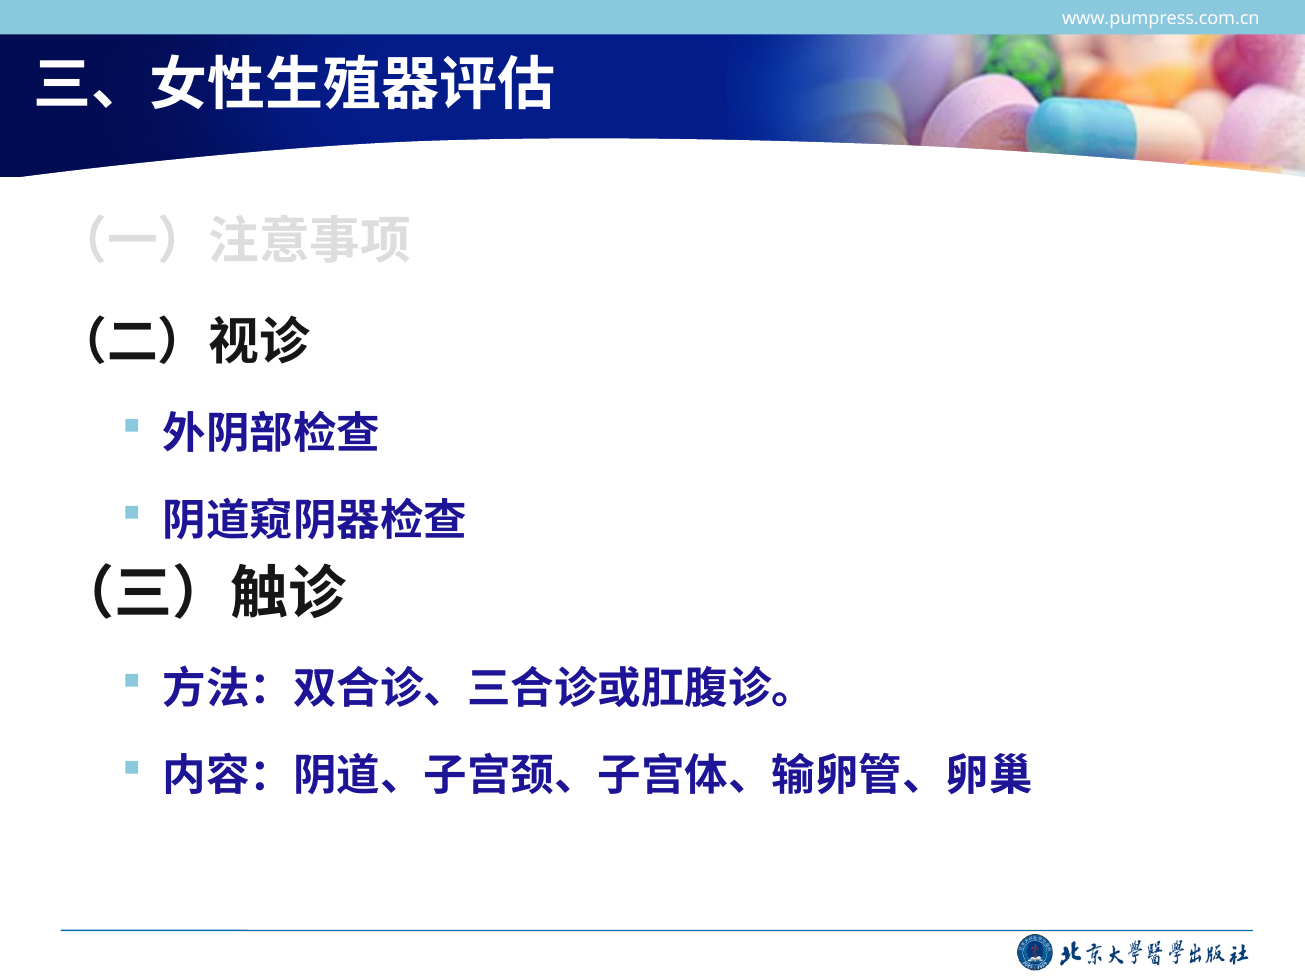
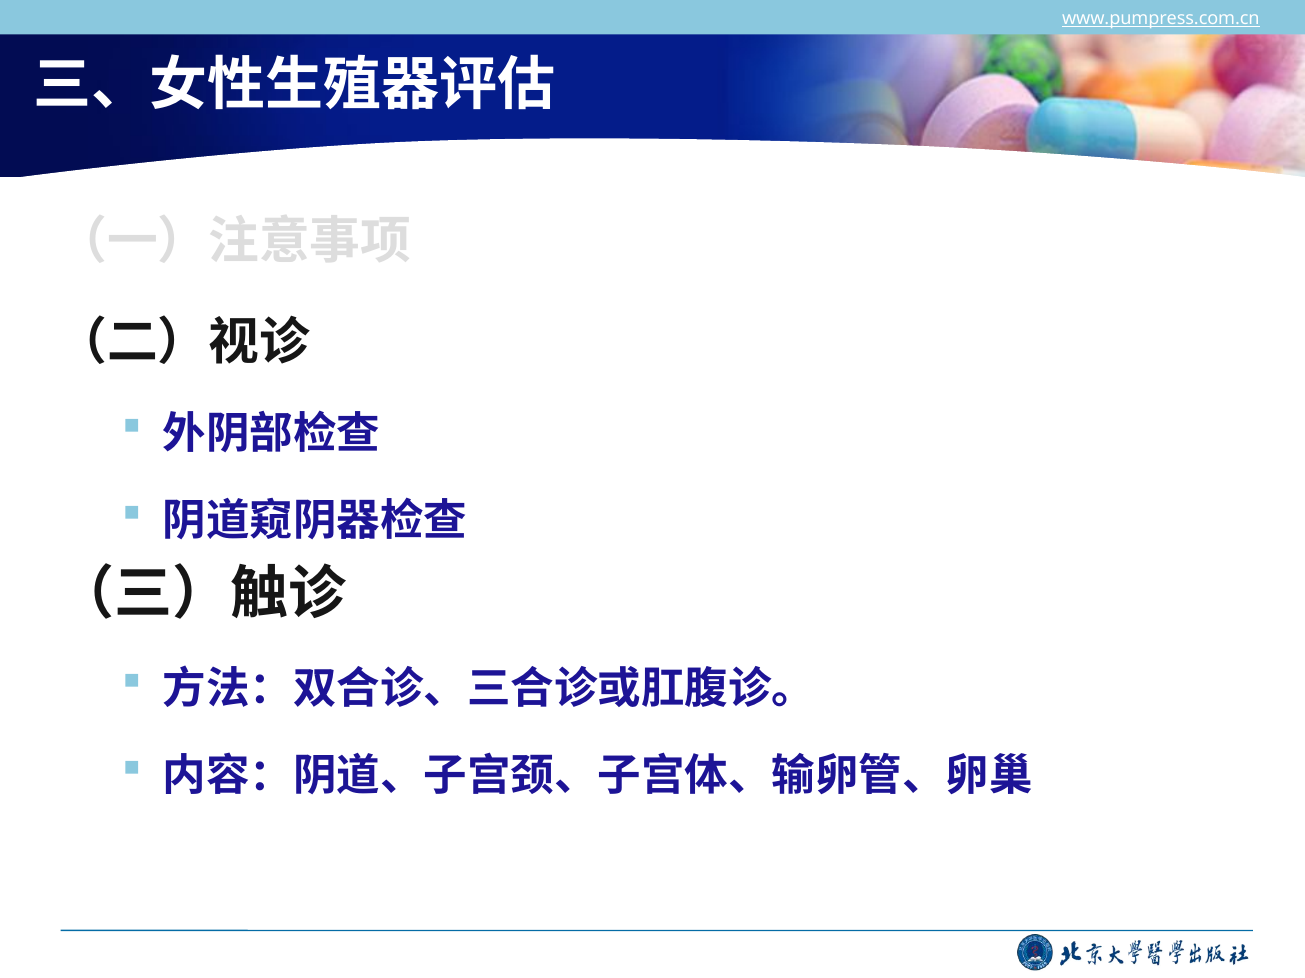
www.pumpress.com.cn underline: none -> present (1161, 19)
